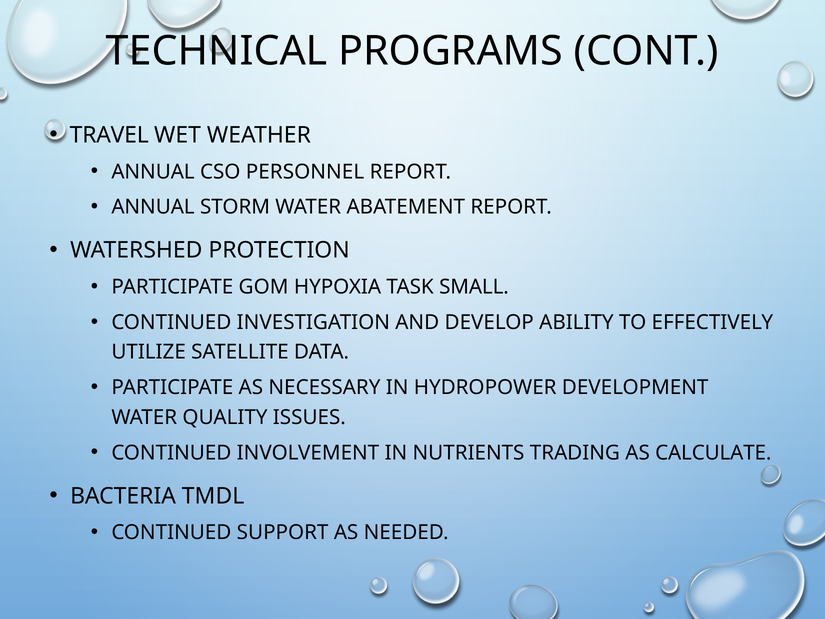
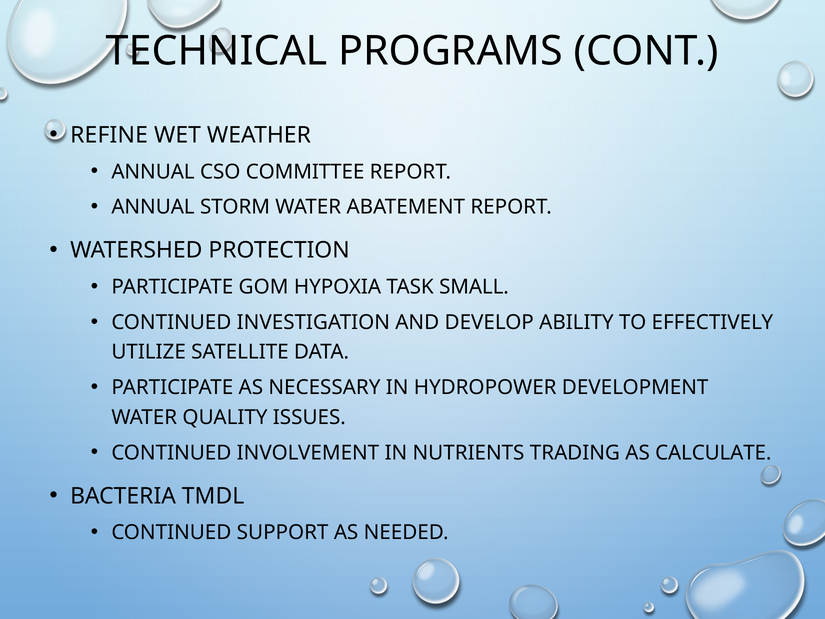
TRAVEL: TRAVEL -> REFINE (109, 135)
PERSONNEL: PERSONNEL -> COMMITTEE (305, 172)
